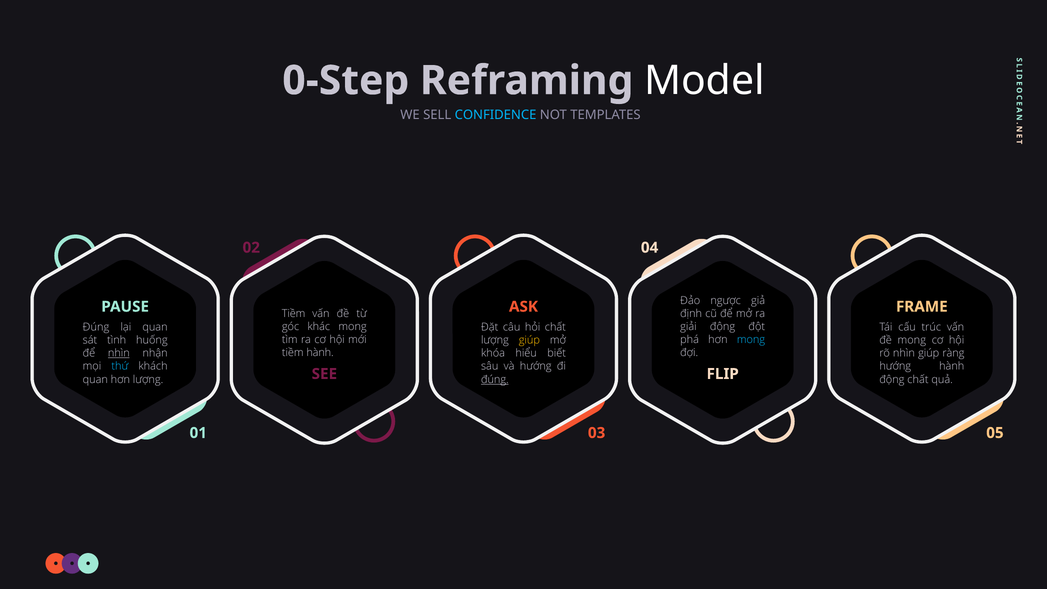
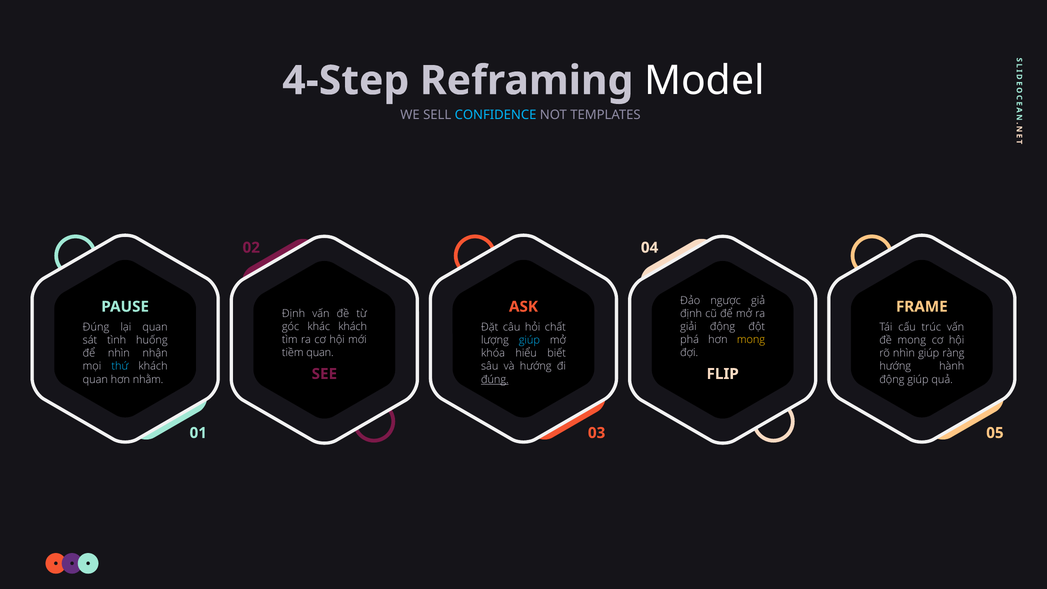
0-Step: 0-Step -> 4-Step (346, 81)
Tiềm: Tiềm -> Định (293, 314)
khác mong: mong -> khách (353, 327)
mong colour: light blue -> yellow (751, 340)
giúp colour: yellow -> light blue (529, 340)
tiềm hành: hành -> quan (320, 353)
nhìn underline: present -> none (119, 353)
hơn lượng: lượng -> nhằm (148, 379)
động chất: chất -> giúp (918, 379)
